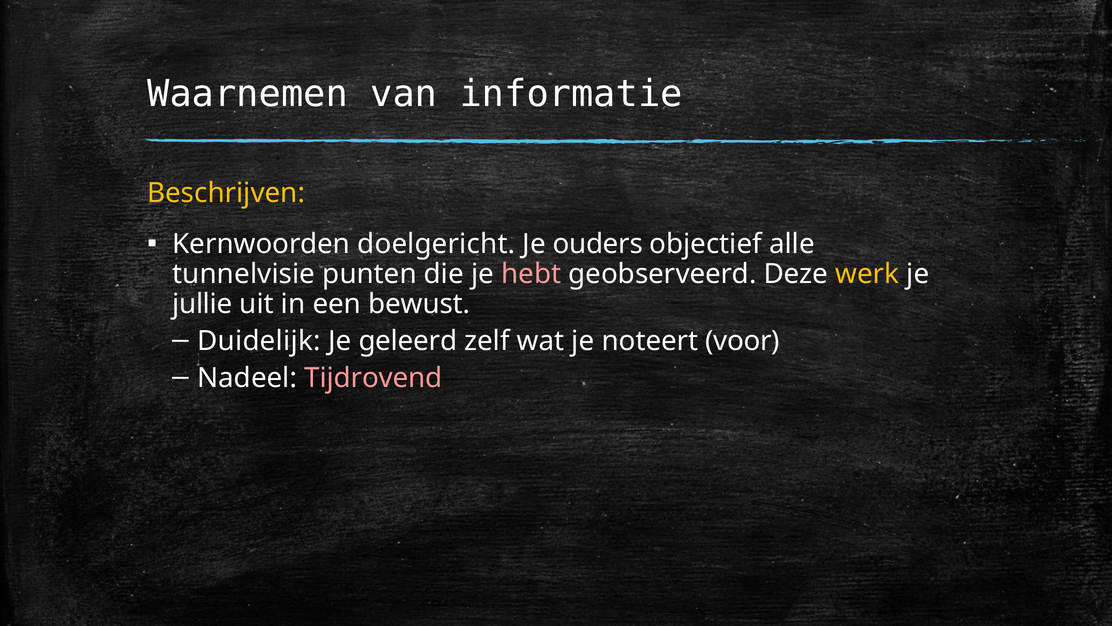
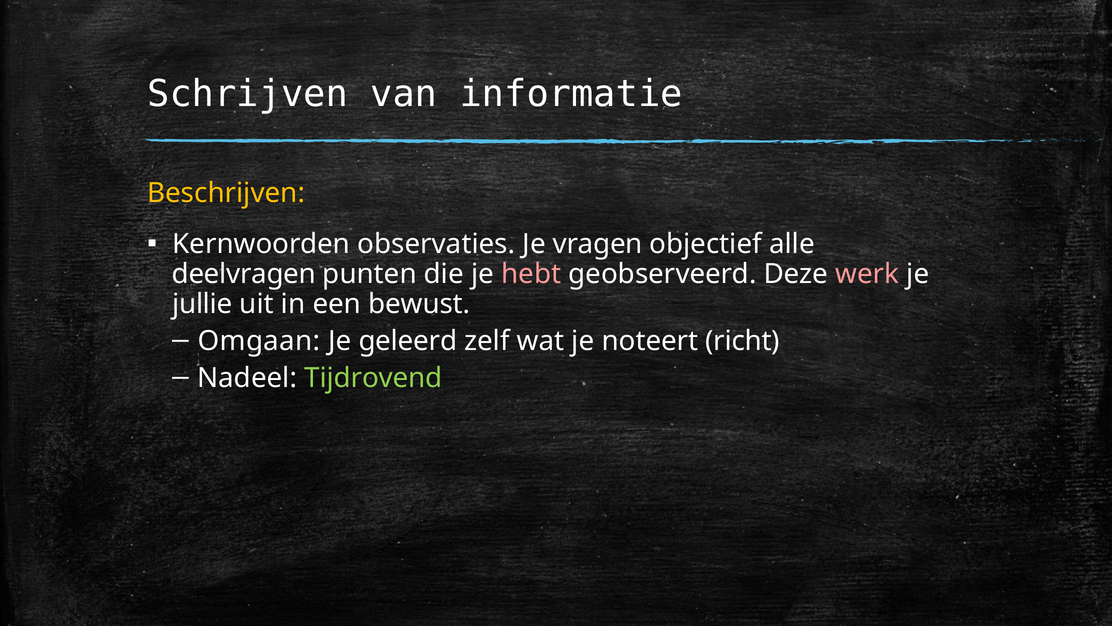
Waarnemen: Waarnemen -> Schrijven (248, 94)
doelgericht: doelgericht -> observaties (436, 244)
ouders: ouders -> vragen (598, 244)
tunnelvisie: tunnelvisie -> deelvragen (244, 274)
werk colour: yellow -> pink (867, 274)
Duidelijk: Duidelijk -> Omgaan (259, 341)
voor: voor -> richt (743, 341)
Tijdrovend colour: pink -> light green (373, 378)
